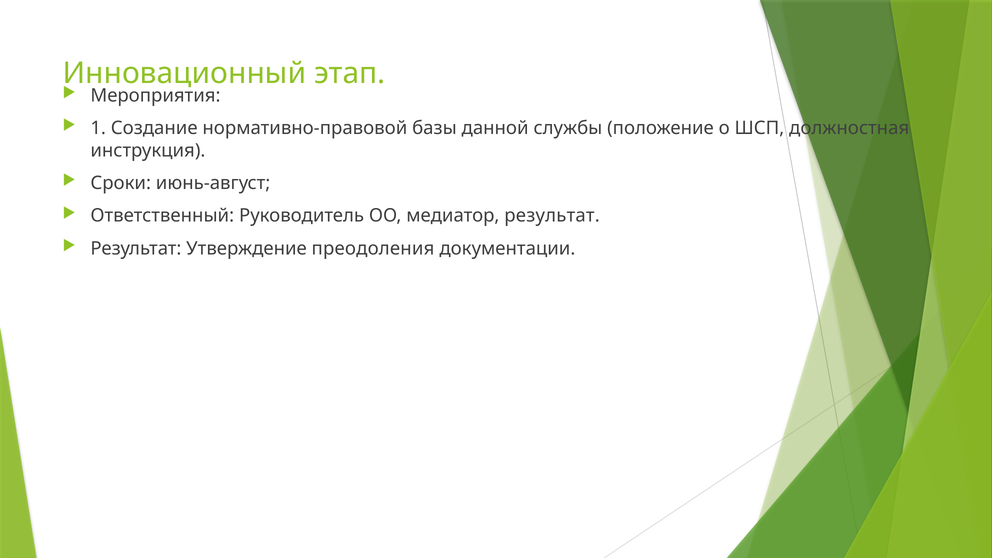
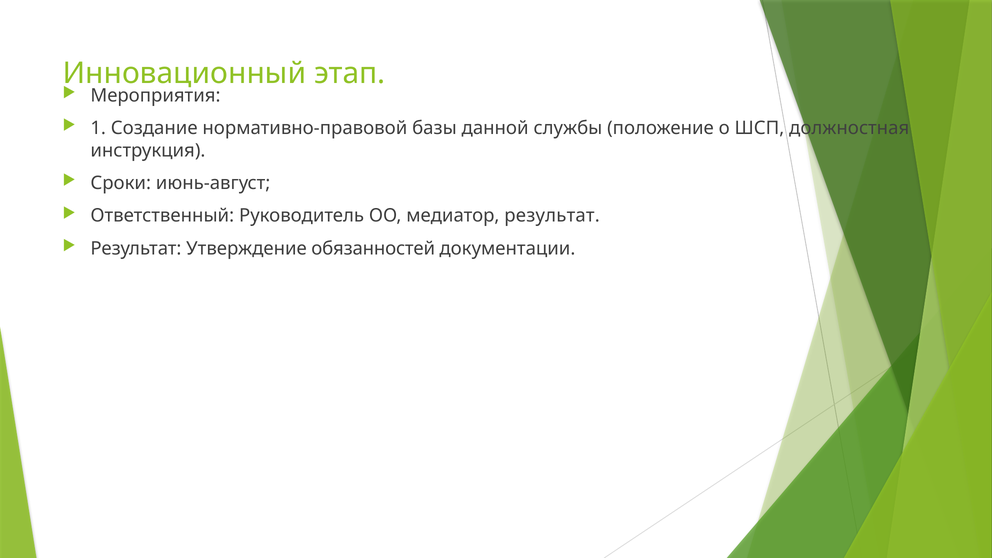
преодоления: преодоления -> обязанностей (373, 248)
